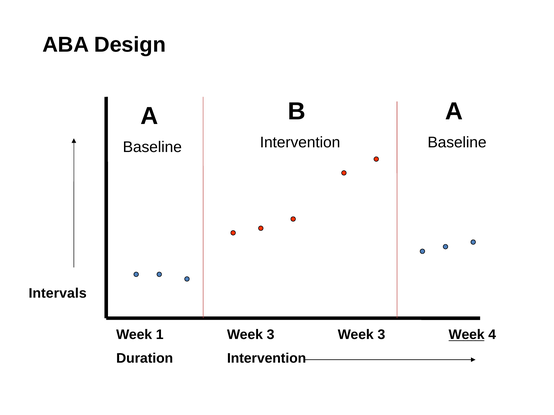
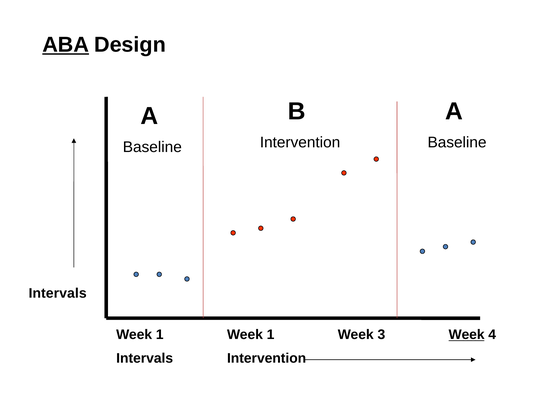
ABA underline: none -> present (66, 45)
1 Week 3: 3 -> 1 (271, 335)
Duration: Duration -> Intervals (145, 359)
